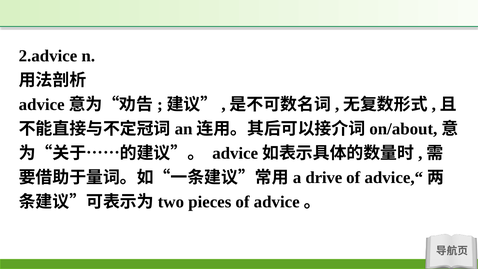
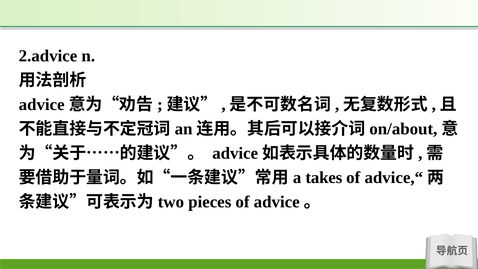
drive: drive -> takes (324, 177)
